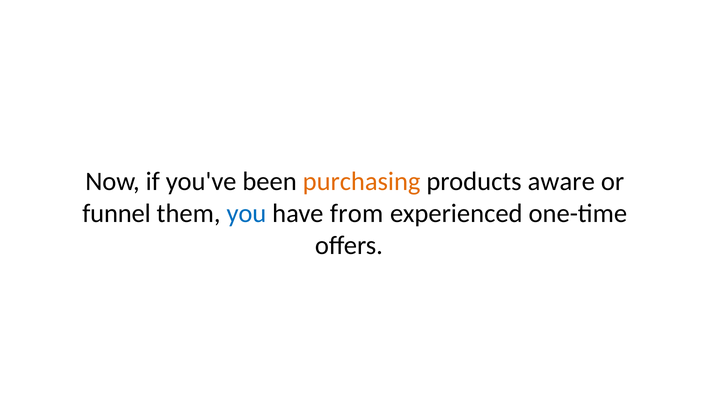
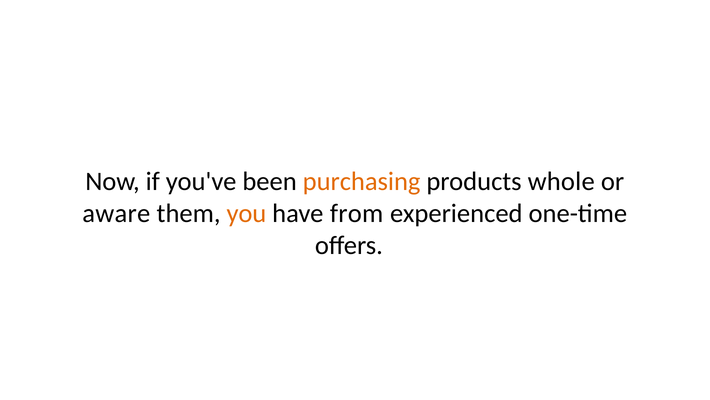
aware: aware -> whole (561, 182)
funnel: funnel -> aware (116, 214)
you colour: blue -> orange (246, 214)
